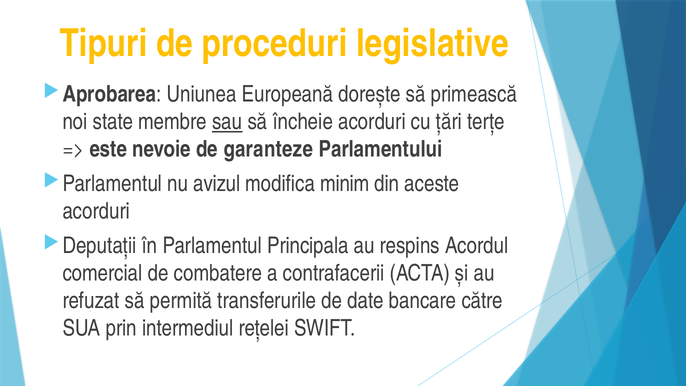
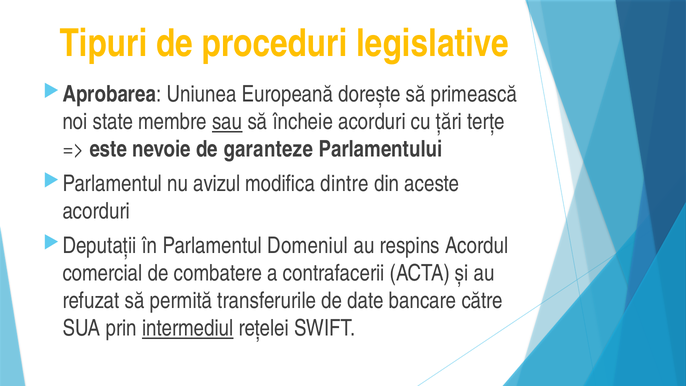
minim: minim -> dintre (345, 184)
Principala: Principala -> Domeniul (308, 246)
intermediul underline: none -> present (188, 328)
